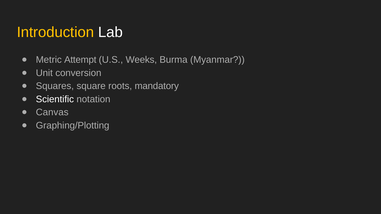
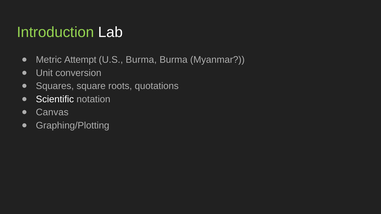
Introduction colour: yellow -> light green (55, 32)
U.S Weeks: Weeks -> Burma (141, 60)
mandatory: mandatory -> quotations (157, 86)
